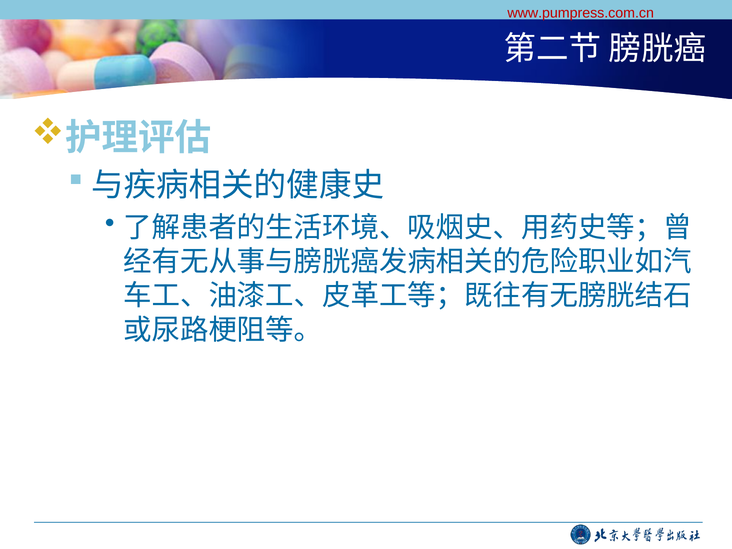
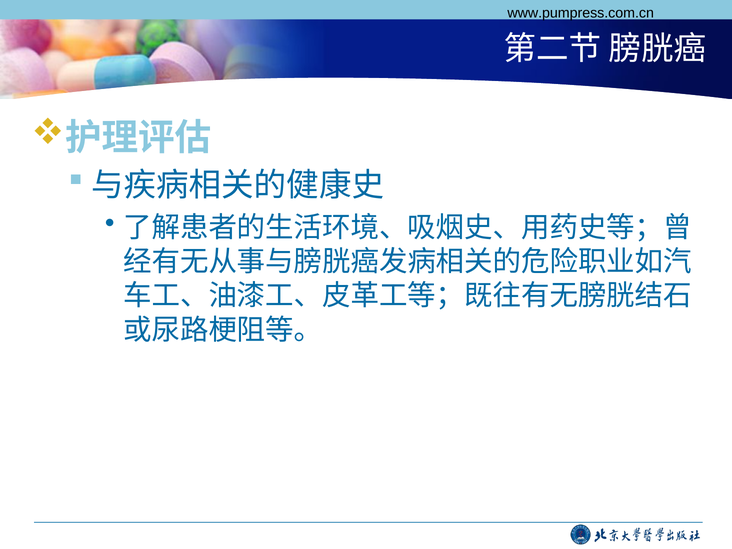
www.pumpress.com.cn colour: red -> black (581, 13)
